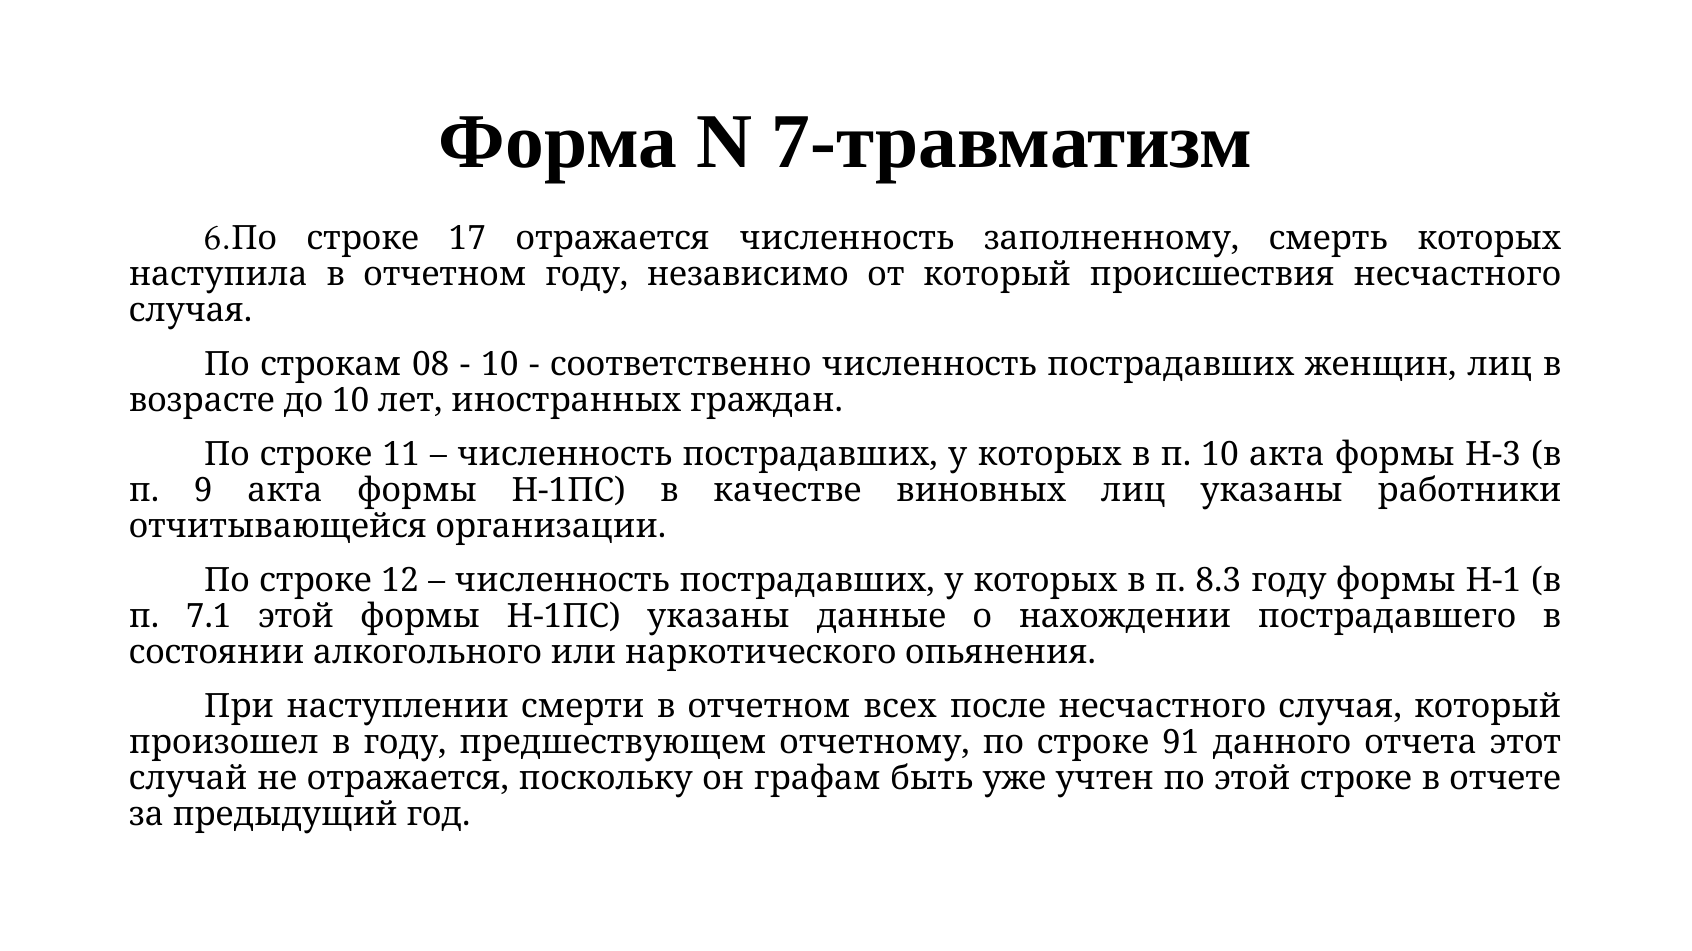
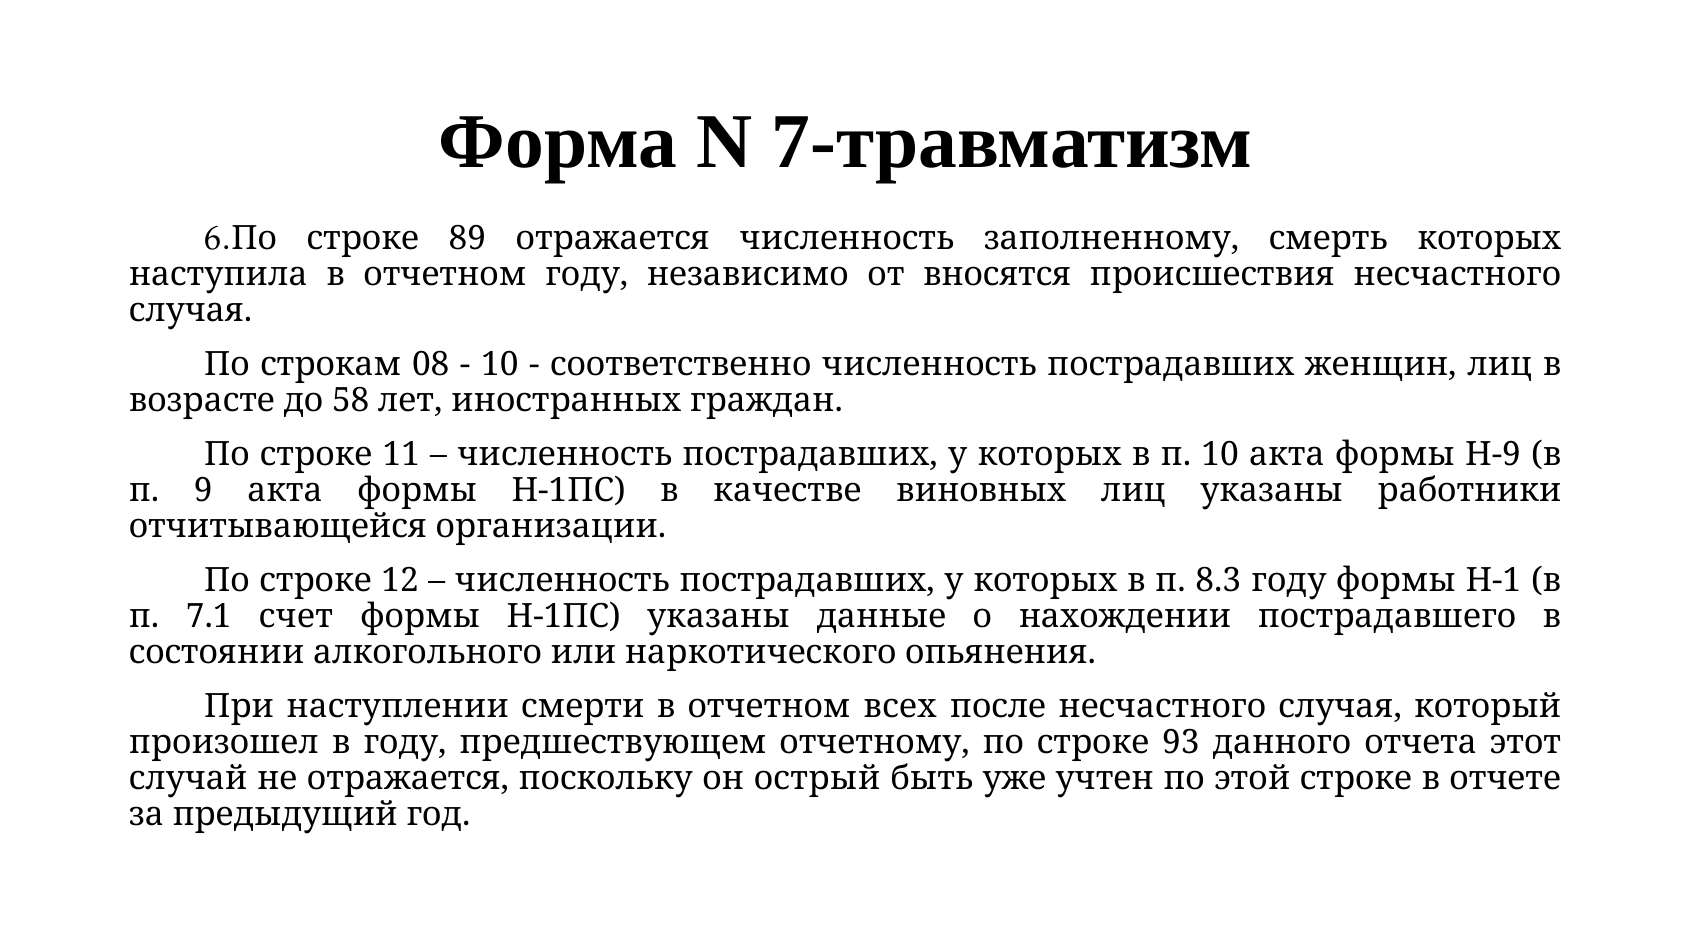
17: 17 -> 89 (467, 238)
от который: который -> вносятся (997, 275)
до 10: 10 -> 58 (351, 401)
Н-3: Н-3 -> Н-9 (1493, 455)
7.1 этой: этой -> счет (296, 617)
91: 91 -> 93 (1181, 743)
графам: графам -> острый (817, 779)
